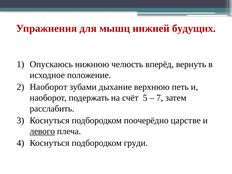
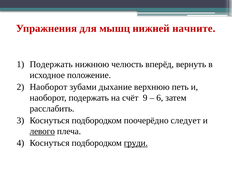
будущих: будущих -> начните (194, 28)
1 Опускаюсь: Опускаюсь -> Подержать (51, 64)
5: 5 -> 9 (145, 98)
7: 7 -> 6 (160, 98)
царстве: царстве -> следует (186, 120)
груди underline: none -> present (136, 143)
